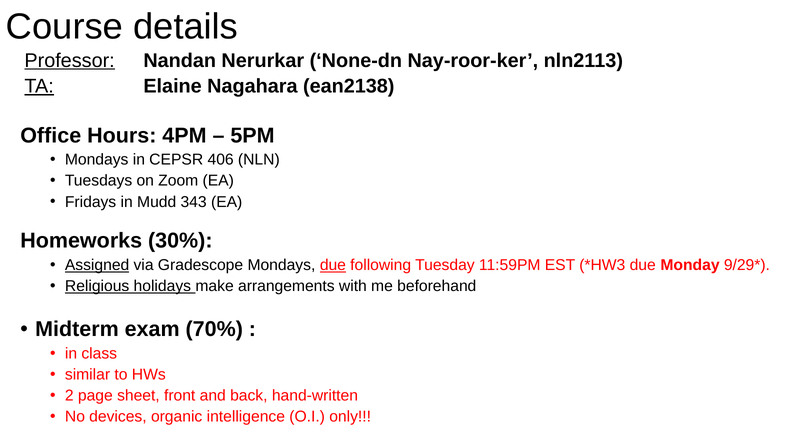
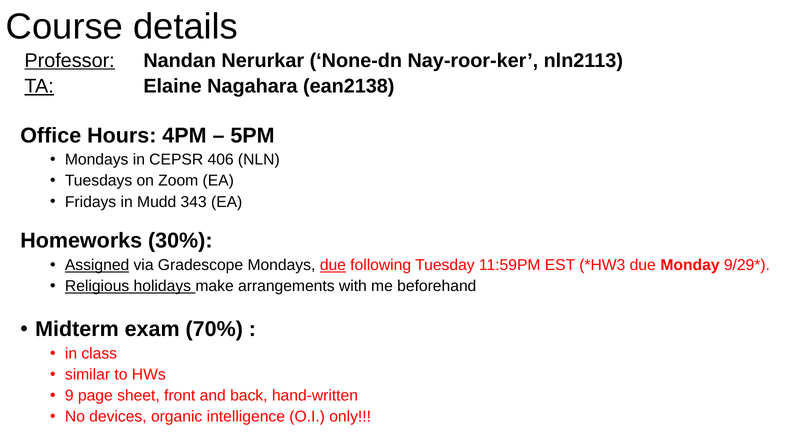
2: 2 -> 9 (69, 396)
